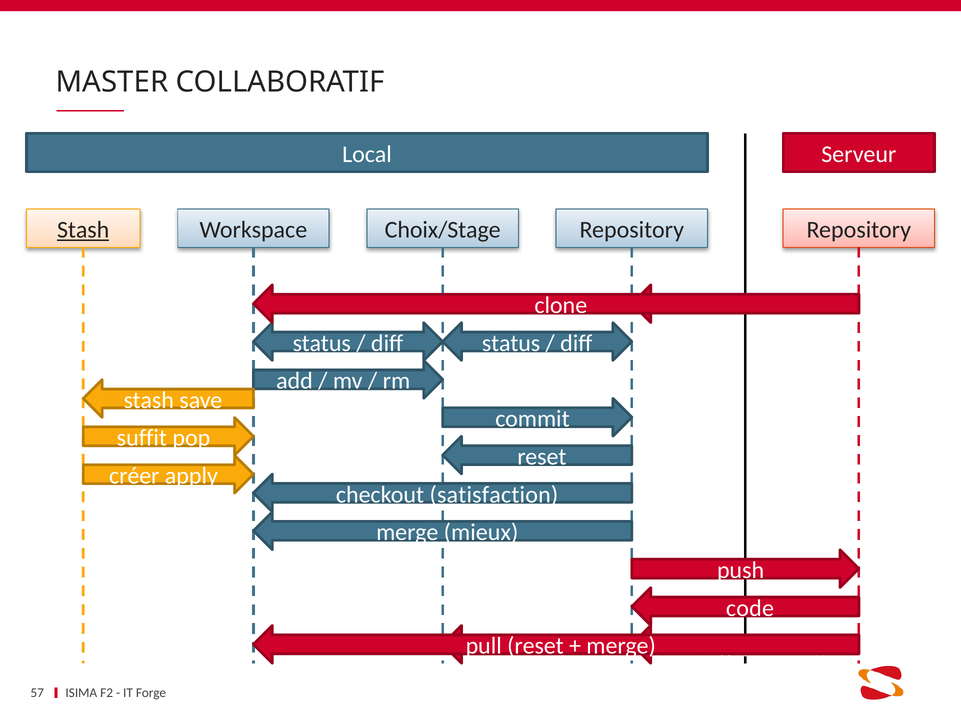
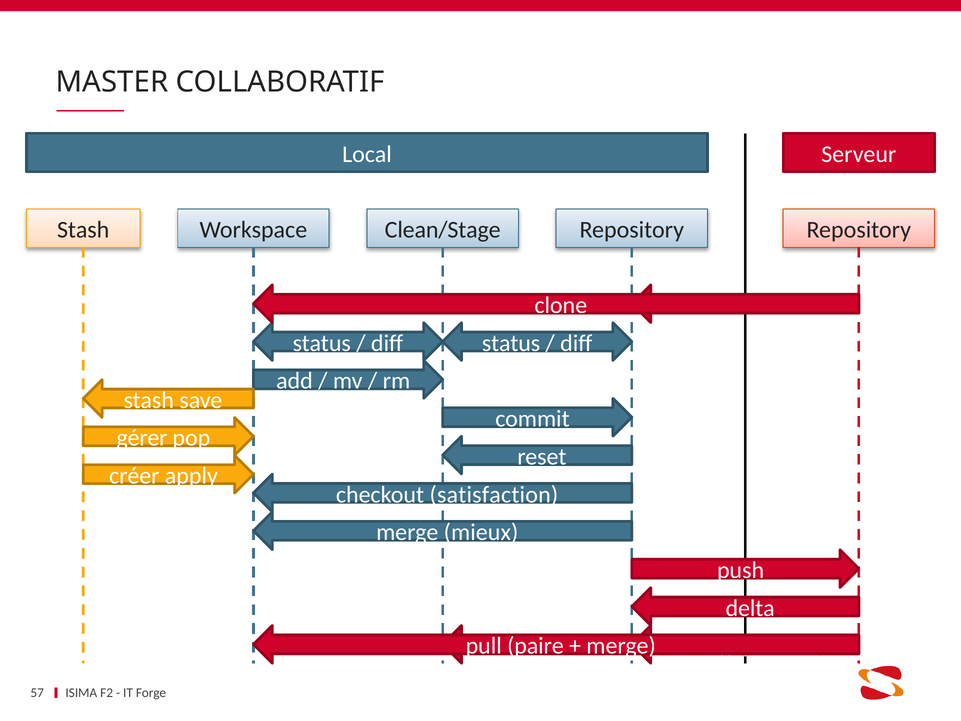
Stash underline: present -> none (83, 230)
Choix/Stage: Choix/Stage -> Clean/Stage (443, 230)
suffit: suffit -> gérer (142, 438)
code: code -> delta (750, 608)
pull reset: reset -> paire (535, 646)
